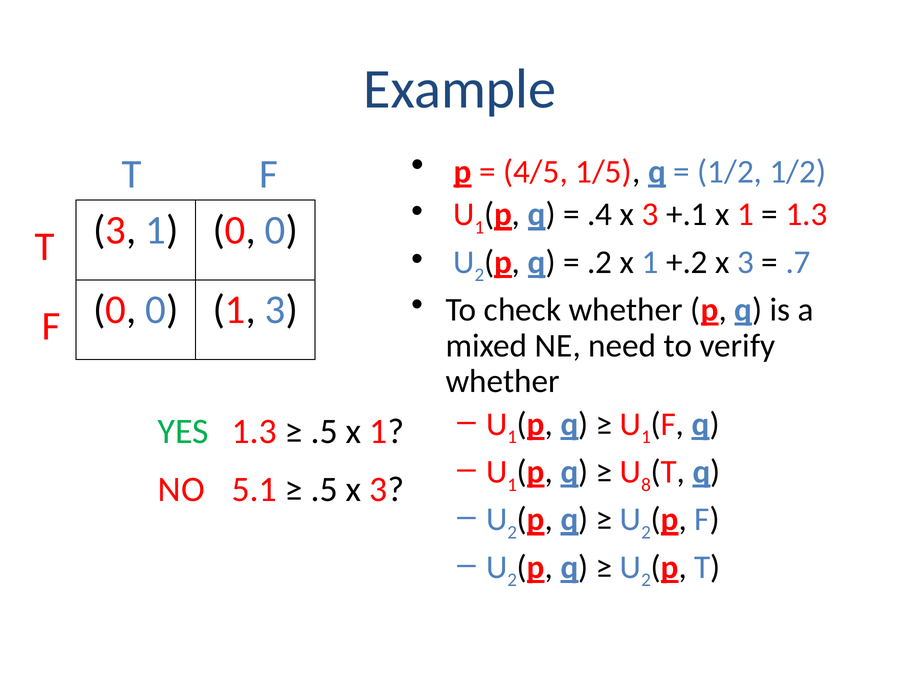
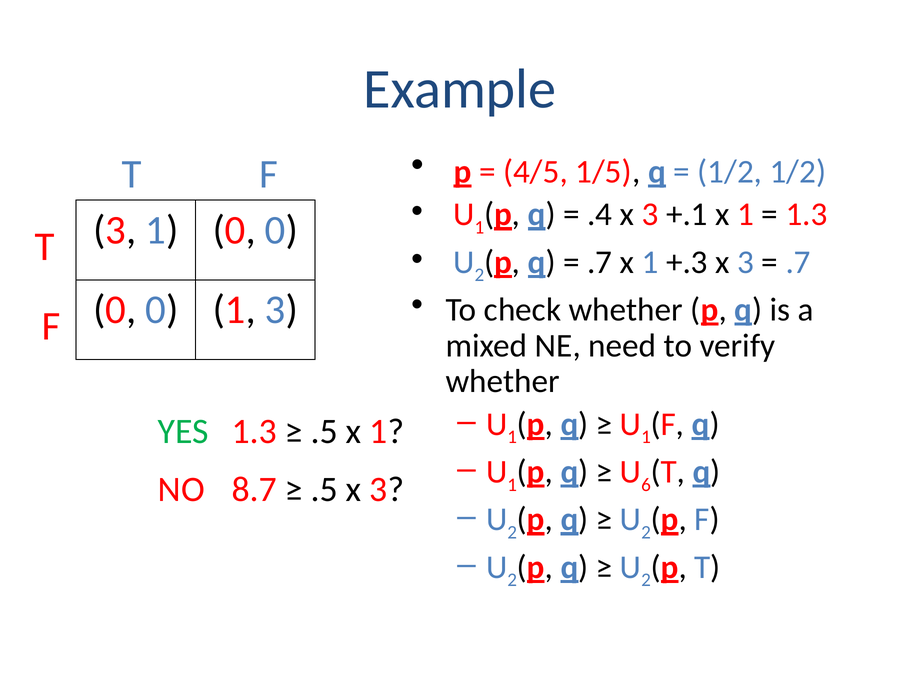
.2: .2 -> .7 (600, 262)
+.2: +.2 -> +.3 (687, 262)
8: 8 -> 6 (646, 485)
5.1: 5.1 -> 8.7 (254, 489)
